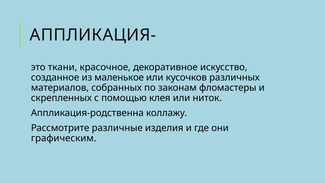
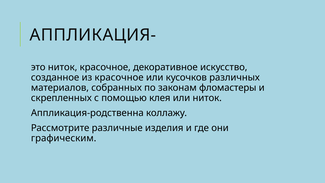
это ткани: ткани -> ниток (63, 67)
из маленькое: маленькое -> красочное (119, 77)
